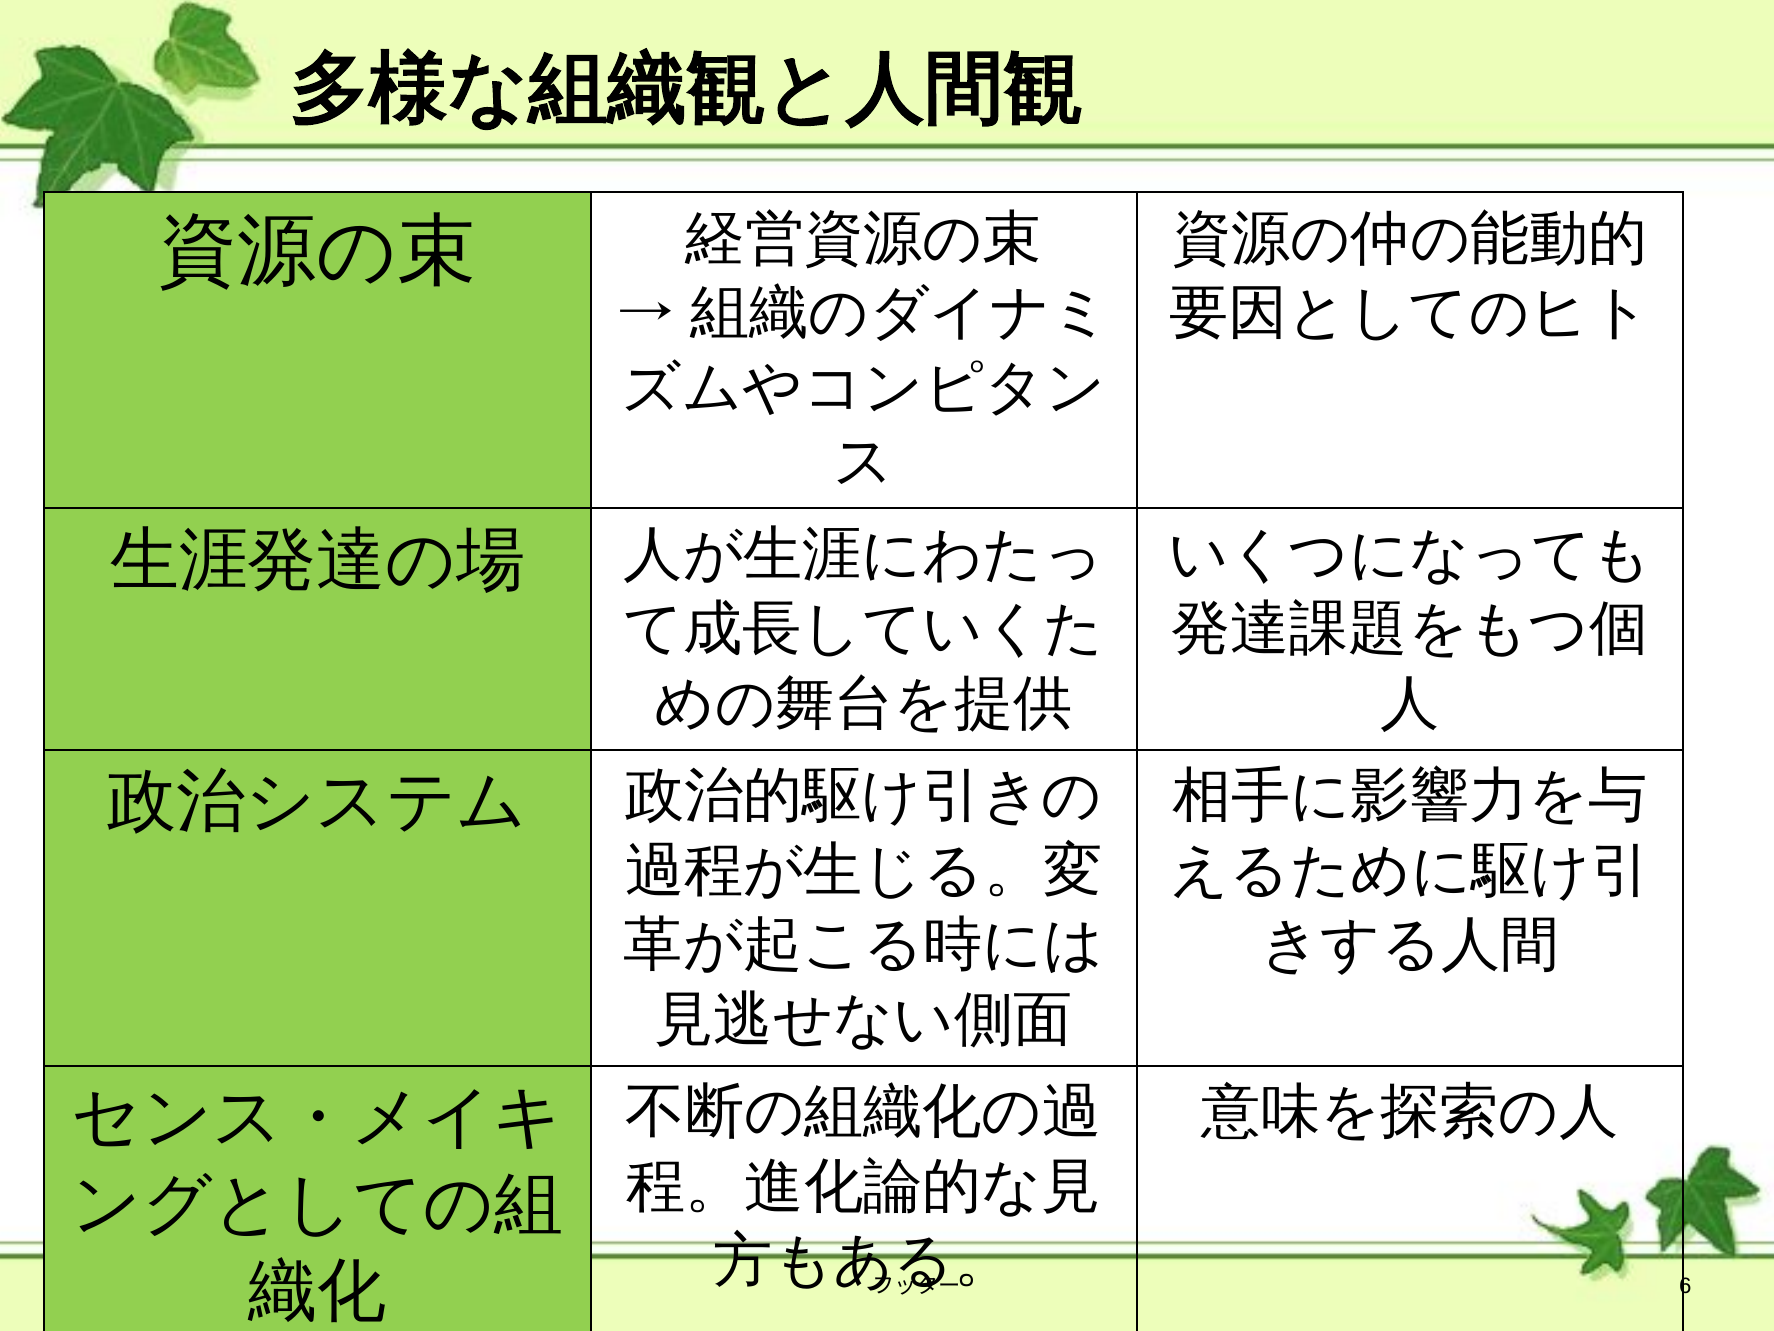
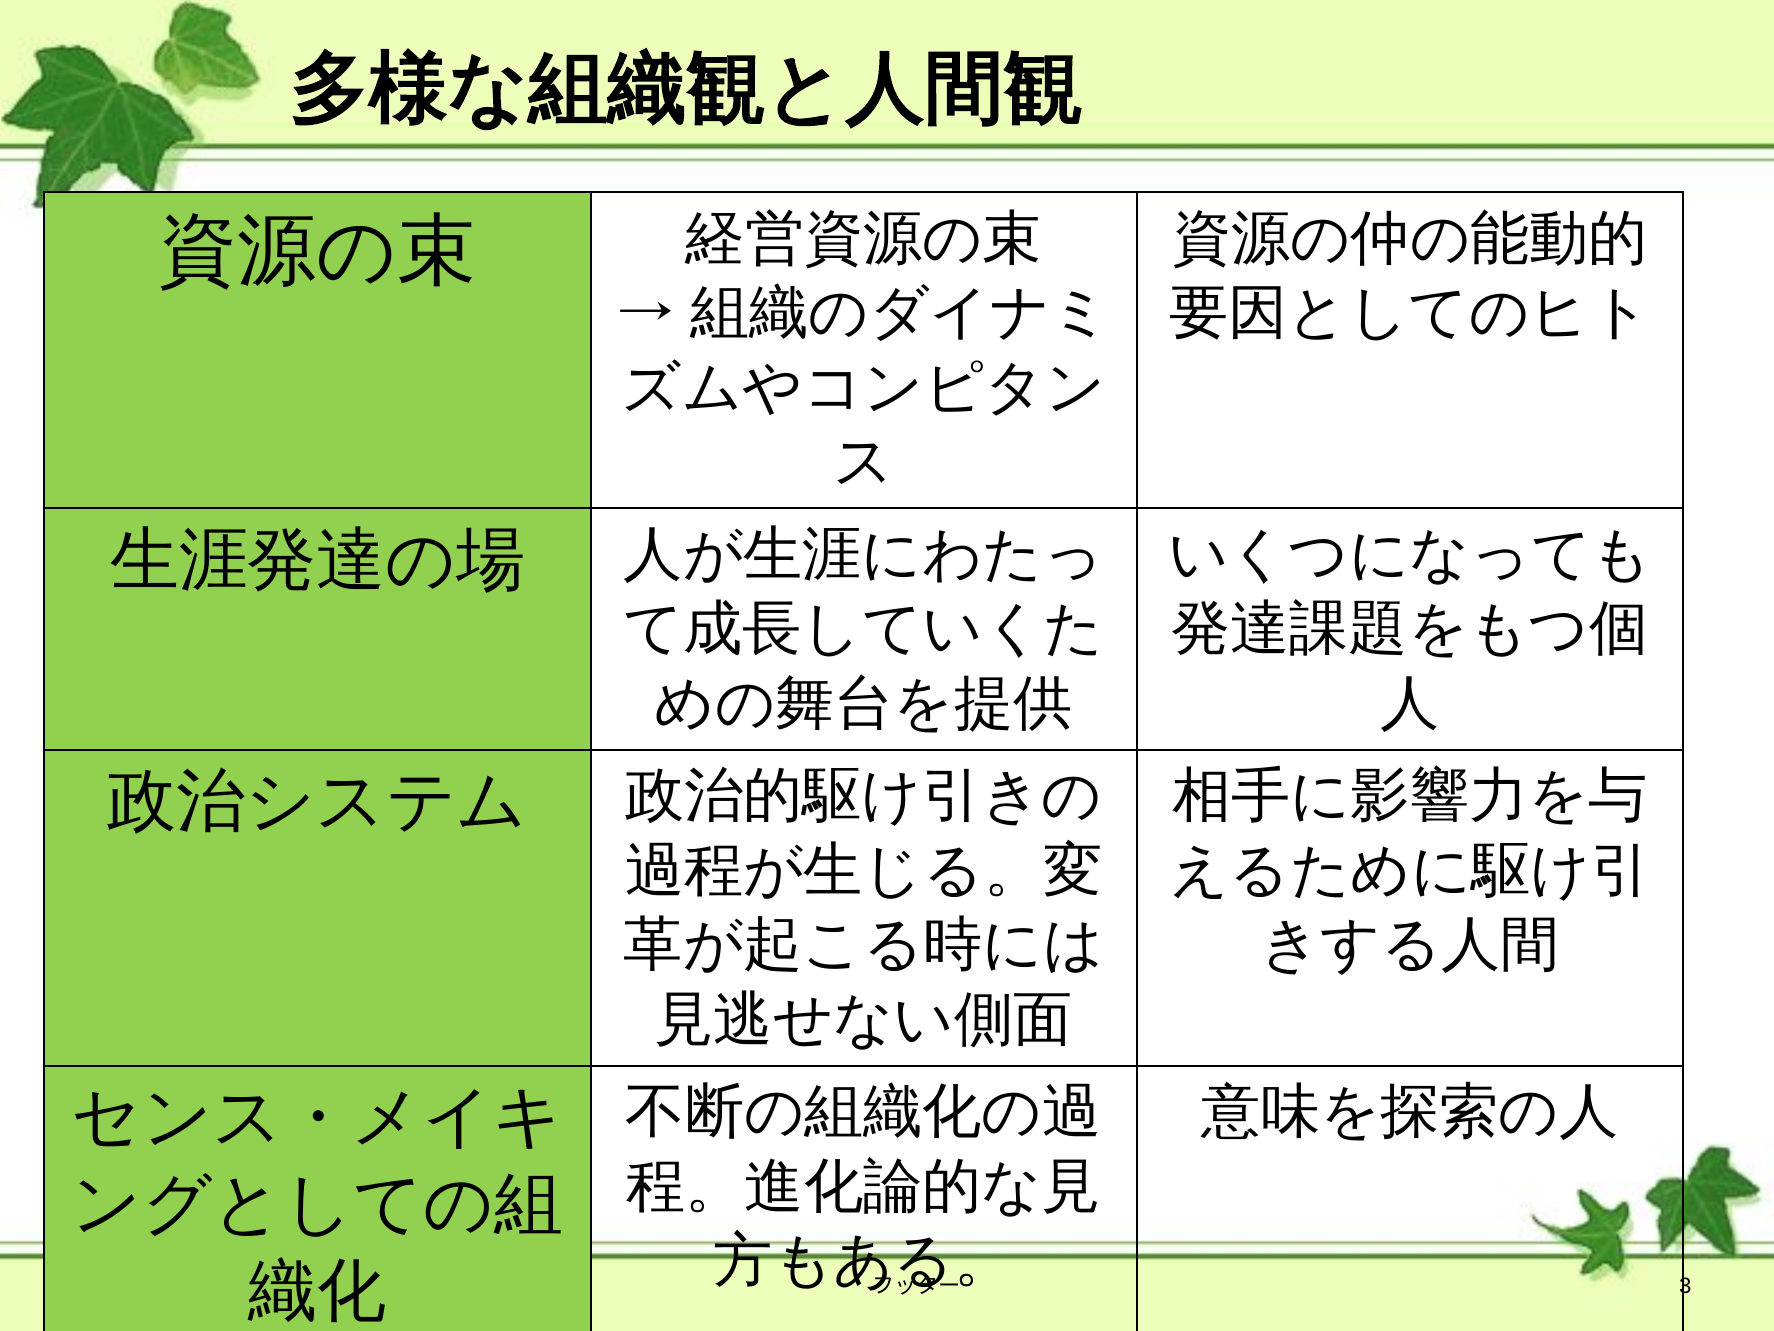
6: 6 -> 3 (1685, 1286)
